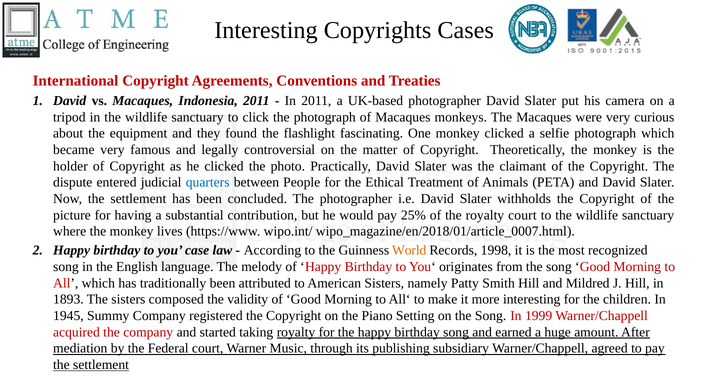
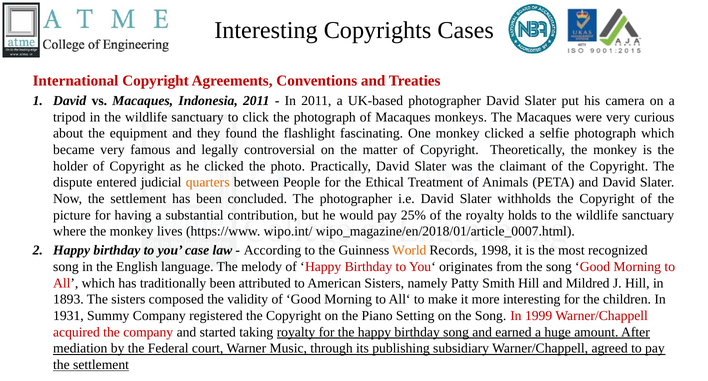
quarters colour: blue -> orange (208, 183)
royalty court: court -> holds (523, 215)
1945: 1945 -> 1931 (68, 316)
